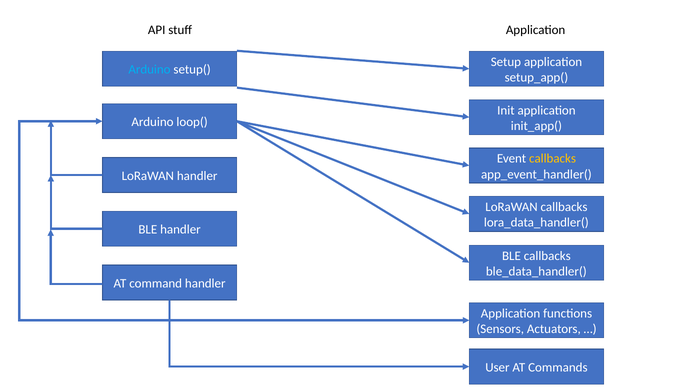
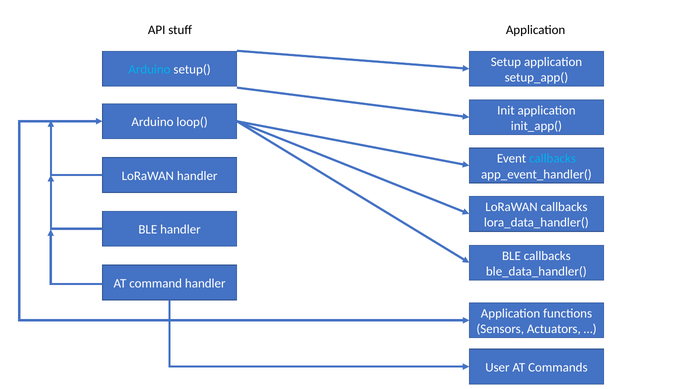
callbacks colour: yellow -> light blue (553, 159)
